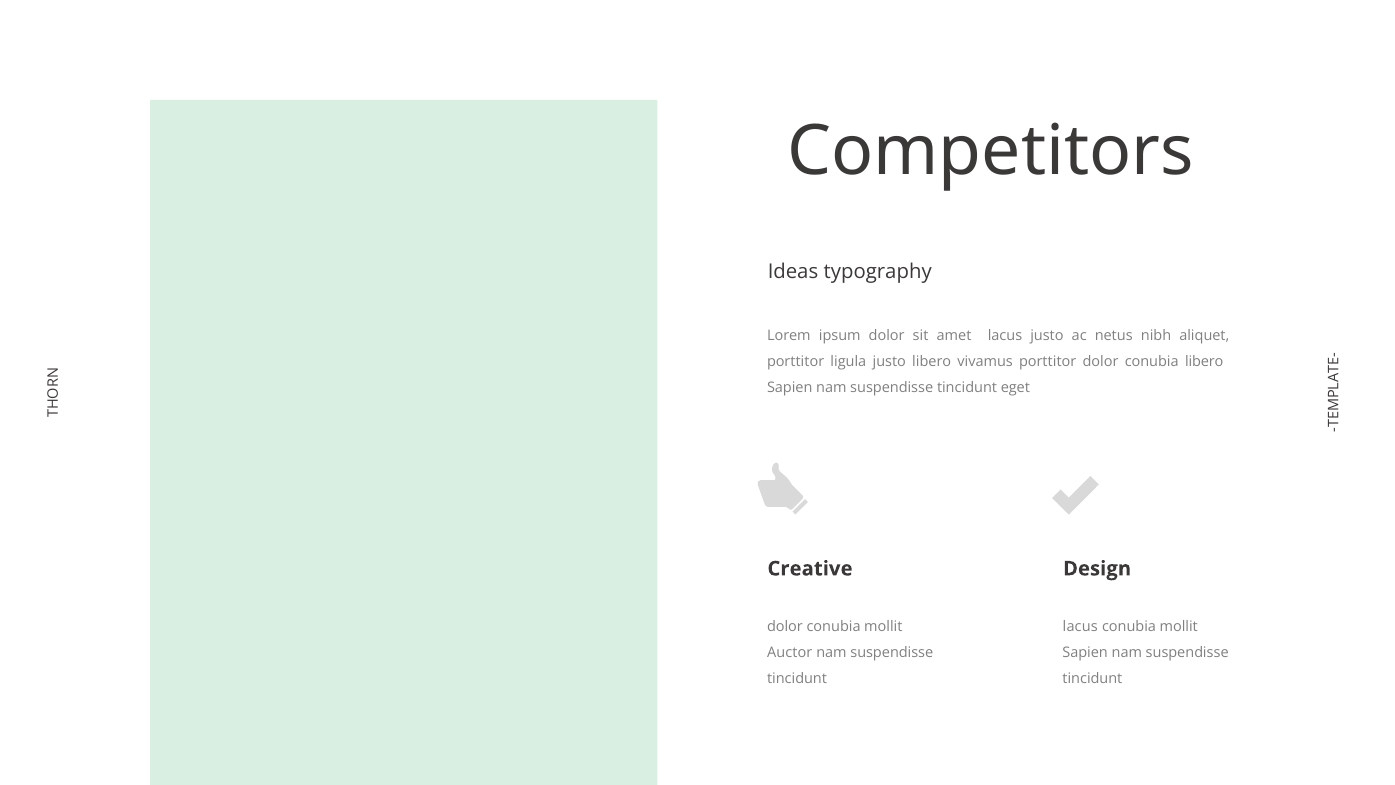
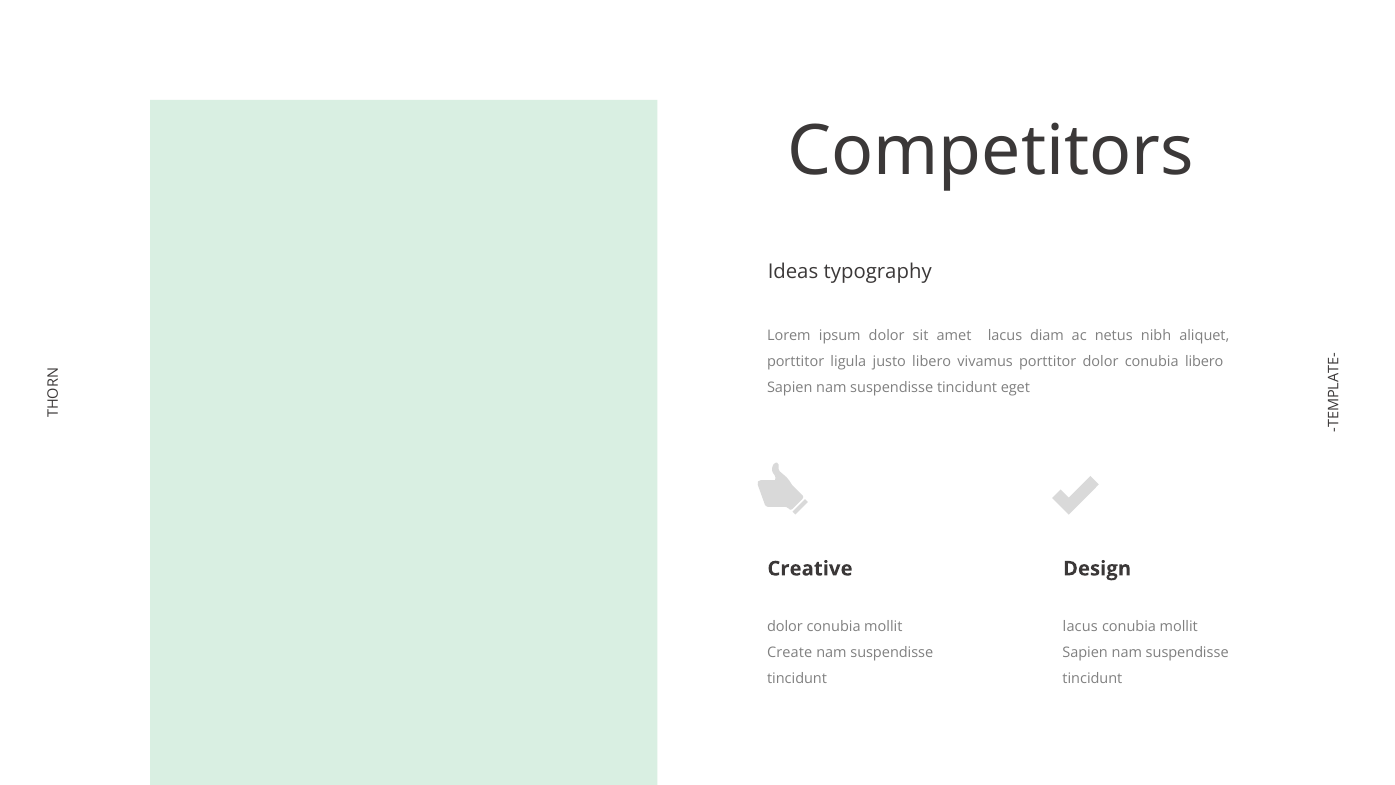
lacus justo: justo -> diam (1047, 336)
Auctor: Auctor -> Create (790, 653)
